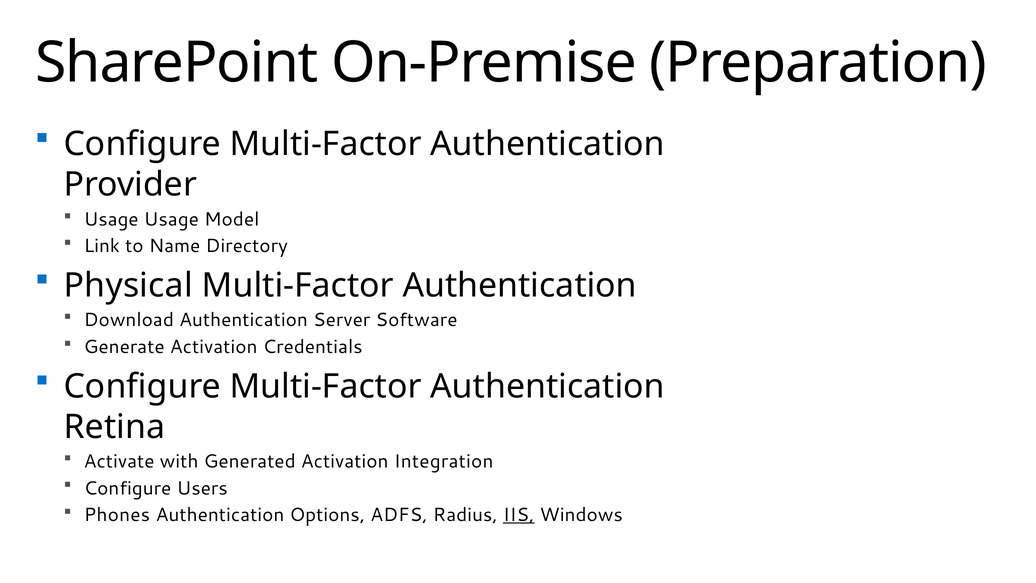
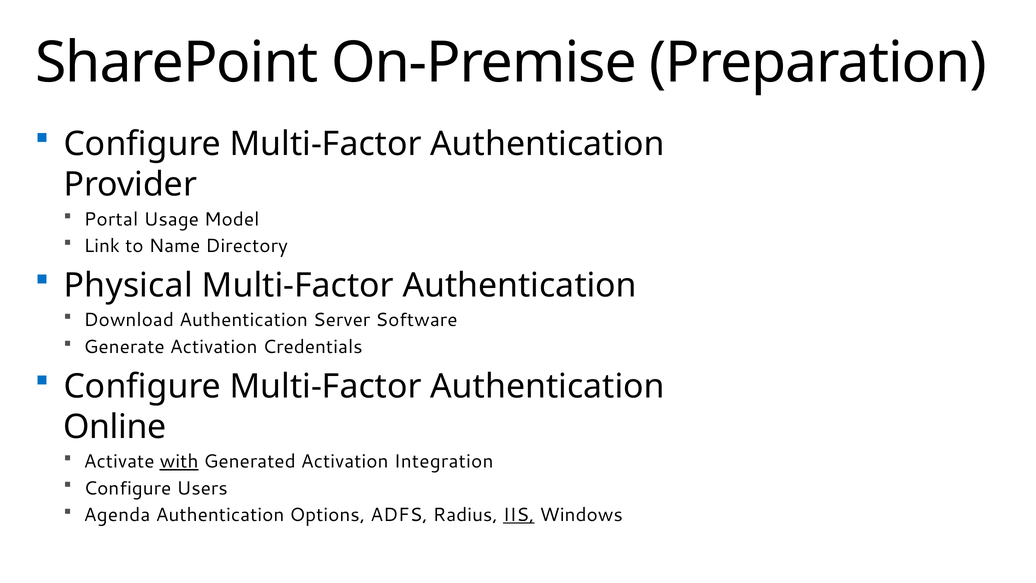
Usage: Usage -> Portal (111, 219)
Retina: Retina -> Online (115, 427)
with underline: none -> present (179, 461)
Phones: Phones -> Agenda (117, 515)
